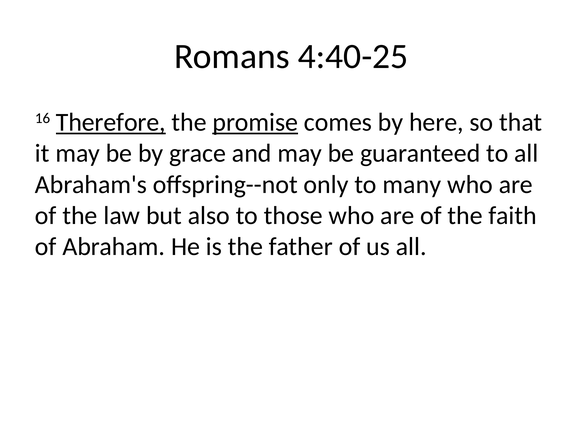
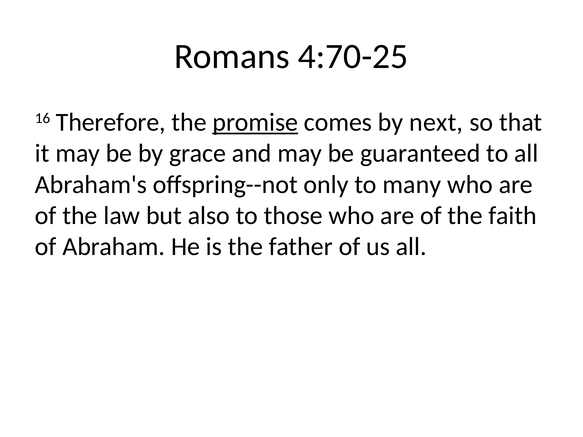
4:40-25: 4:40-25 -> 4:70-25 (353, 56)
Therefore underline: present -> none (111, 122)
here: here -> next (436, 122)
